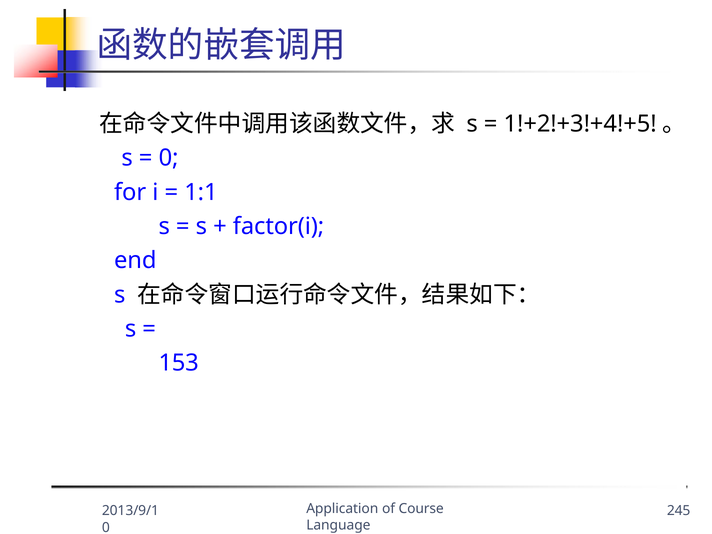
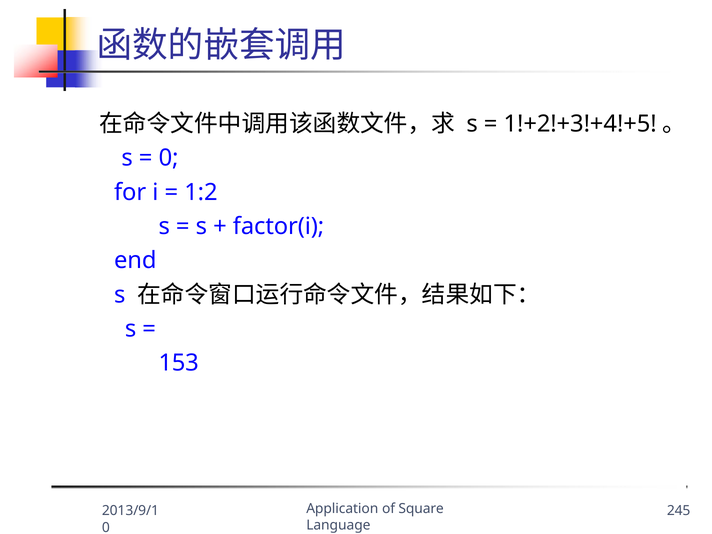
1:1: 1:1 -> 1:2 (201, 192)
Course: Course -> Square (421, 509)
